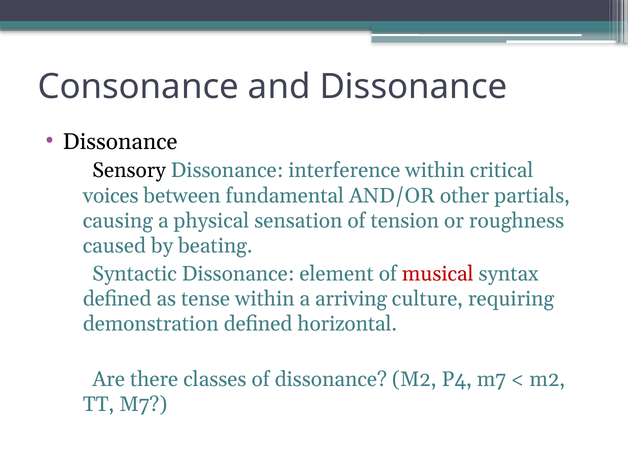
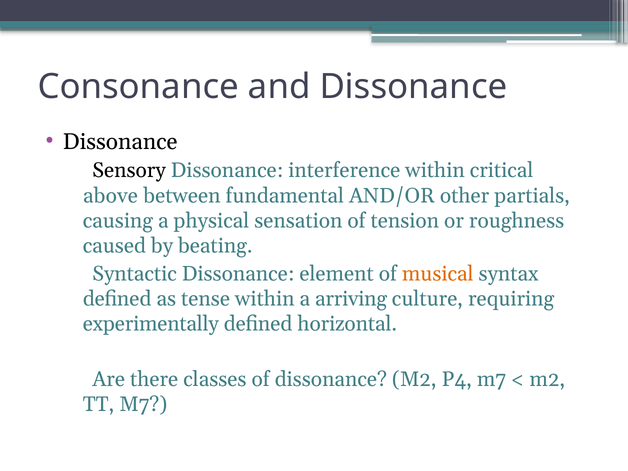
voices: voices -> above (111, 196)
musical colour: red -> orange (438, 274)
demonstration: demonstration -> experimentally (151, 324)
